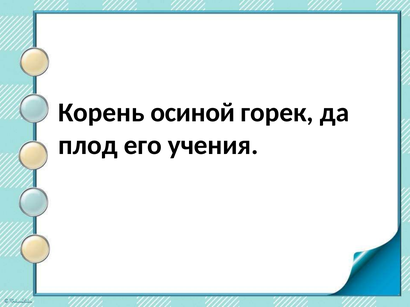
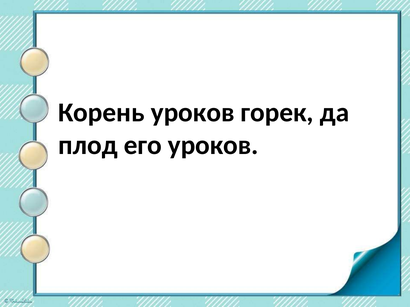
Корень осиной: осиной -> уроков (193, 113)
его учения: учения -> уроков (213, 146)
